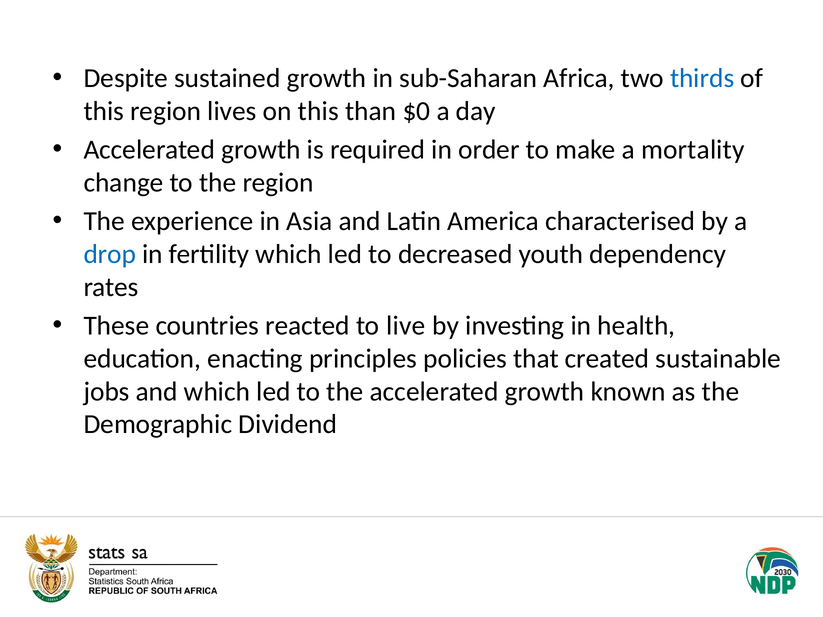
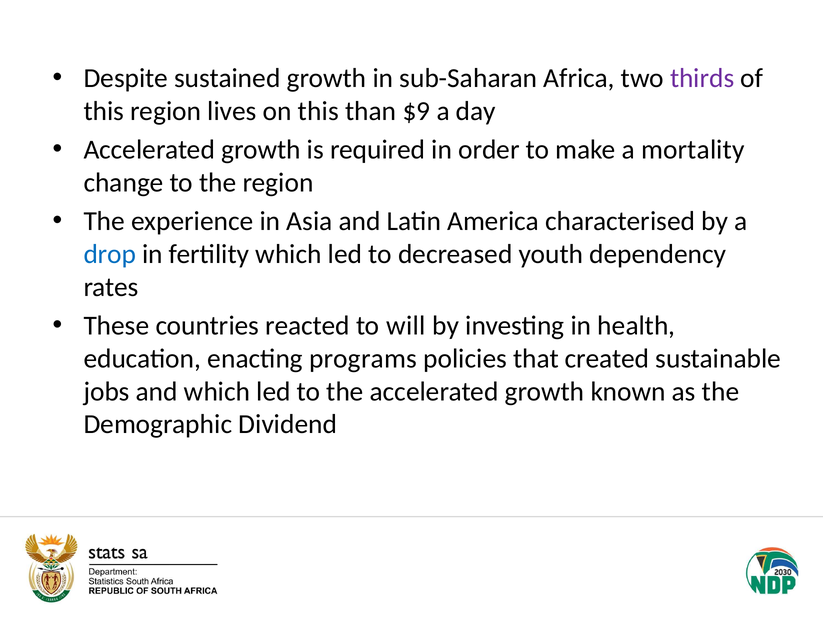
thirds colour: blue -> purple (702, 78)
$0: $0 -> $9 (416, 111)
live: live -> will (406, 326)
principles: principles -> programs (363, 359)
